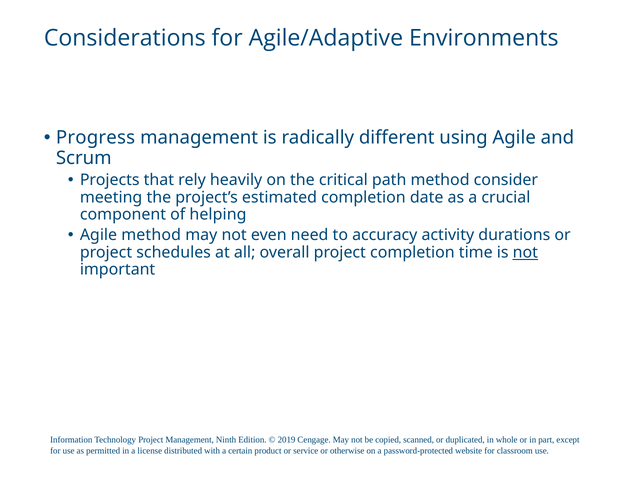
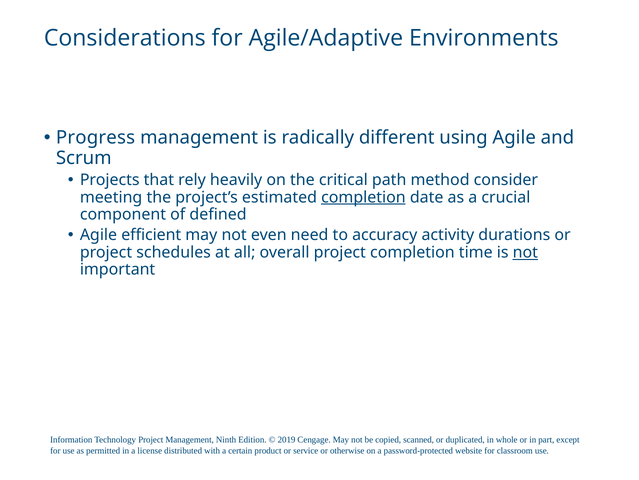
completion underline: none -> present (363, 197)
helping: helping -> defined (218, 214)
Agile method: method -> efficient (151, 235)
